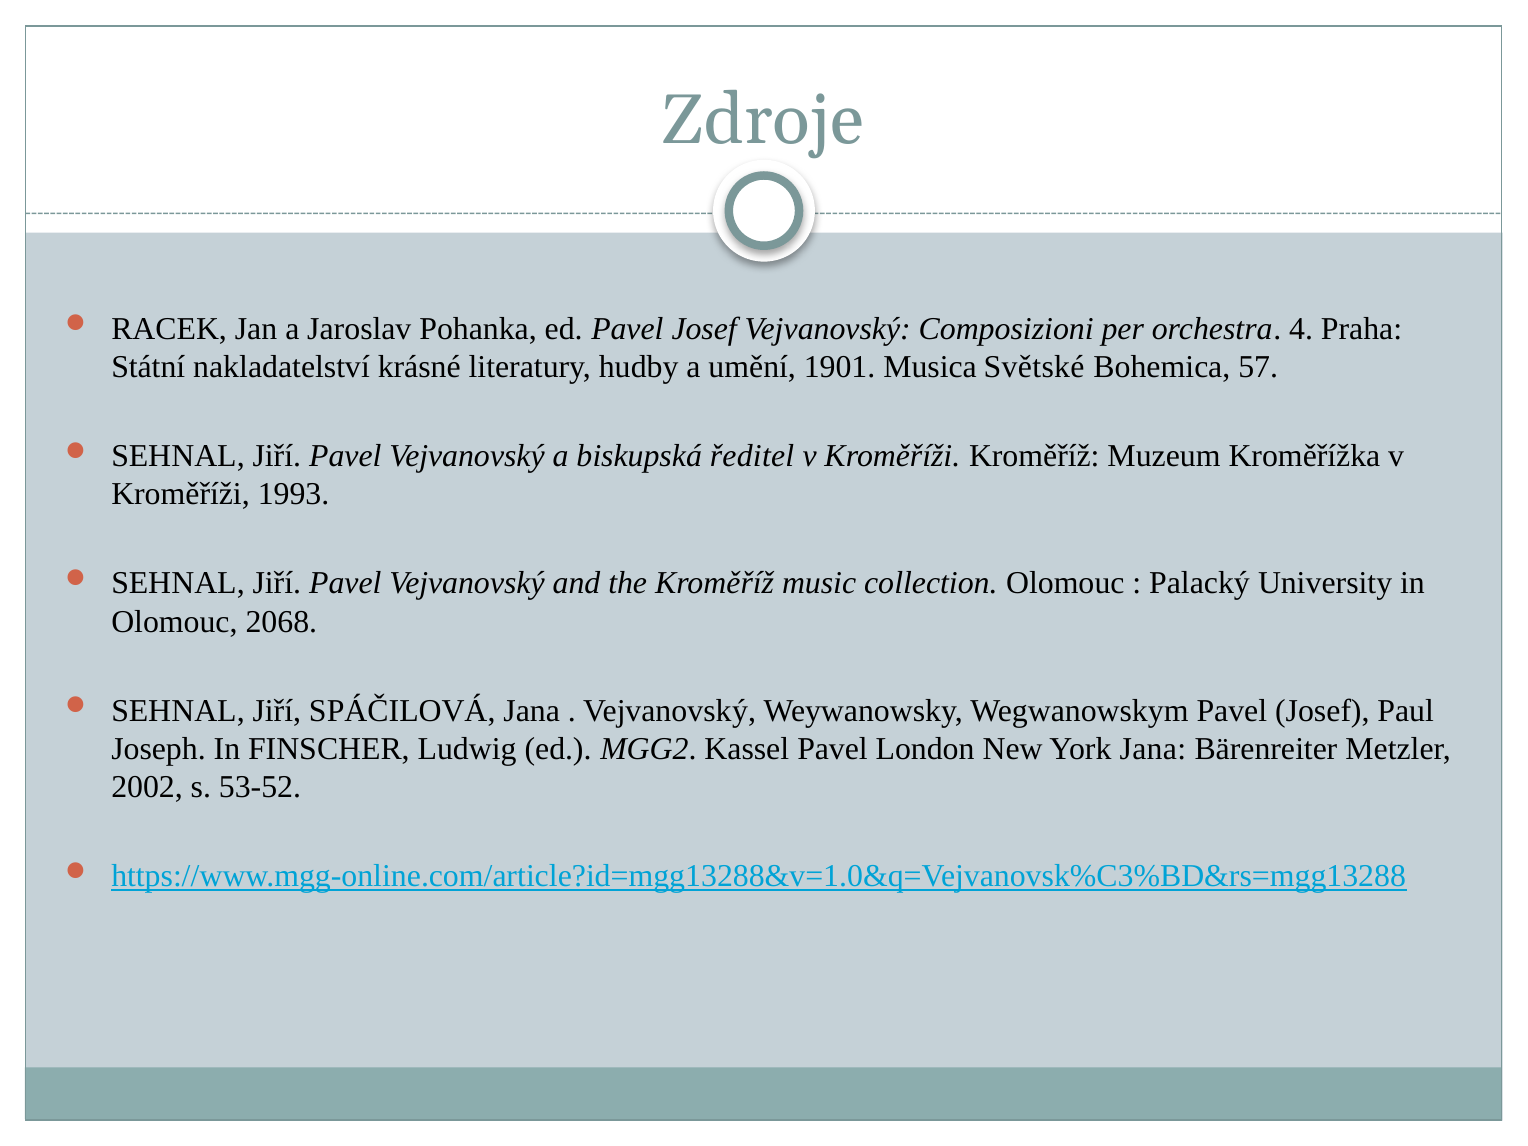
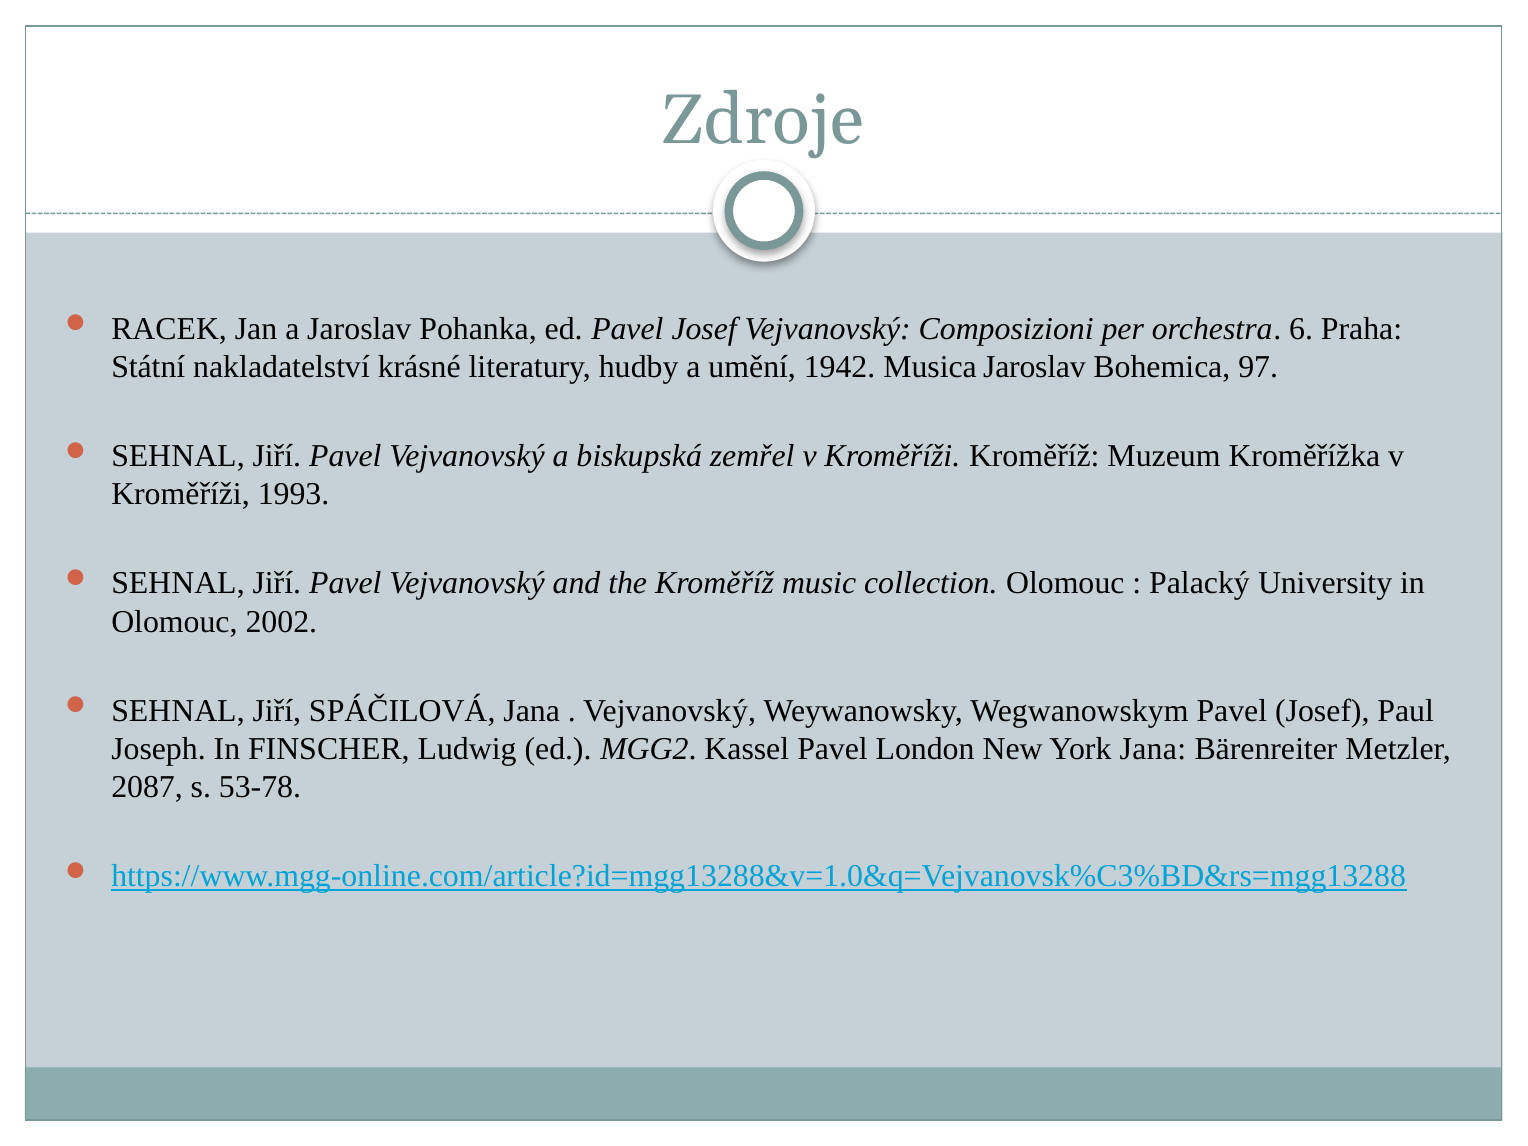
4: 4 -> 6 (1301, 329)
1901: 1901 -> 1942 (840, 367)
Musica Světské: Světské -> Jaroslav (1034, 367)
57: 57 -> 97 (1258, 367)
ředitel: ředitel -> zemřel (752, 456)
2068: 2068 -> 2002 (281, 622)
2002: 2002 -> 2087 (147, 787)
53-52: 53-52 -> 53-78 (260, 787)
